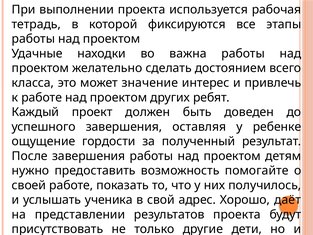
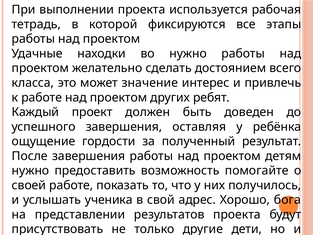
во важна: важна -> нужно (188, 54)
ребенке: ребенке -> ребёнка (277, 127)
даёт: даёт -> бога (287, 200)
